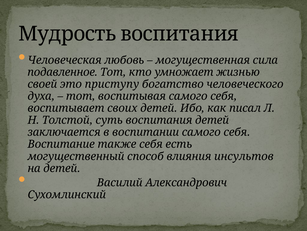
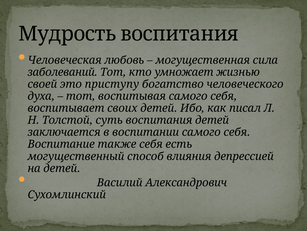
подавленное: подавленное -> заболеваний (62, 72)
инсультов: инсультов -> депрессией (244, 156)
